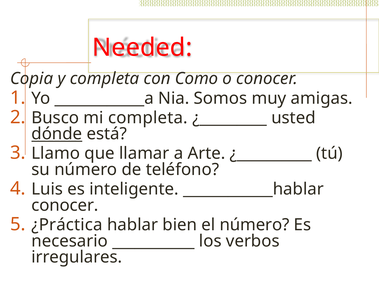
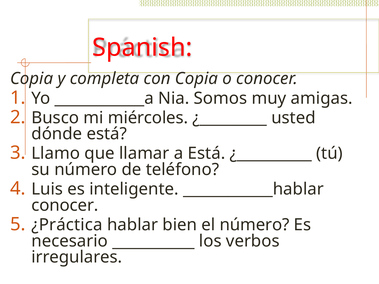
Needed: Needed -> Spanish (142, 48)
con Como: Como -> Copia (196, 79)
mi completa: completa -> miércoles (148, 118)
dónde underline: present -> none (57, 134)
a Arte: Arte -> Está (206, 154)
